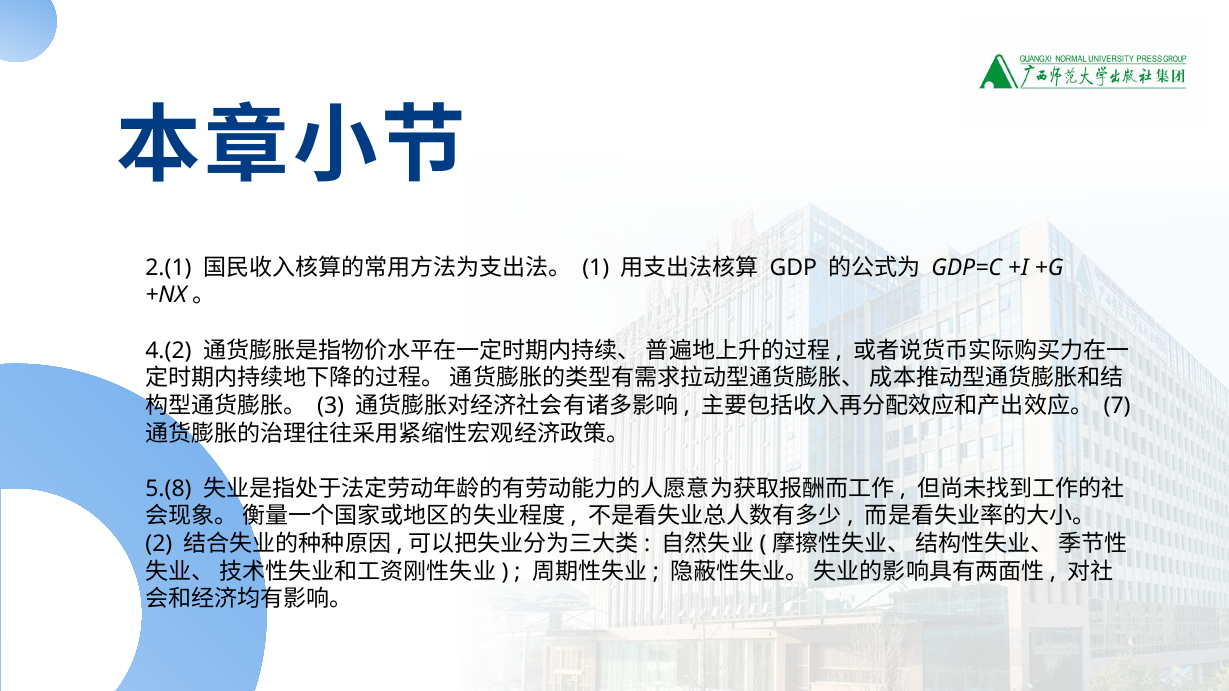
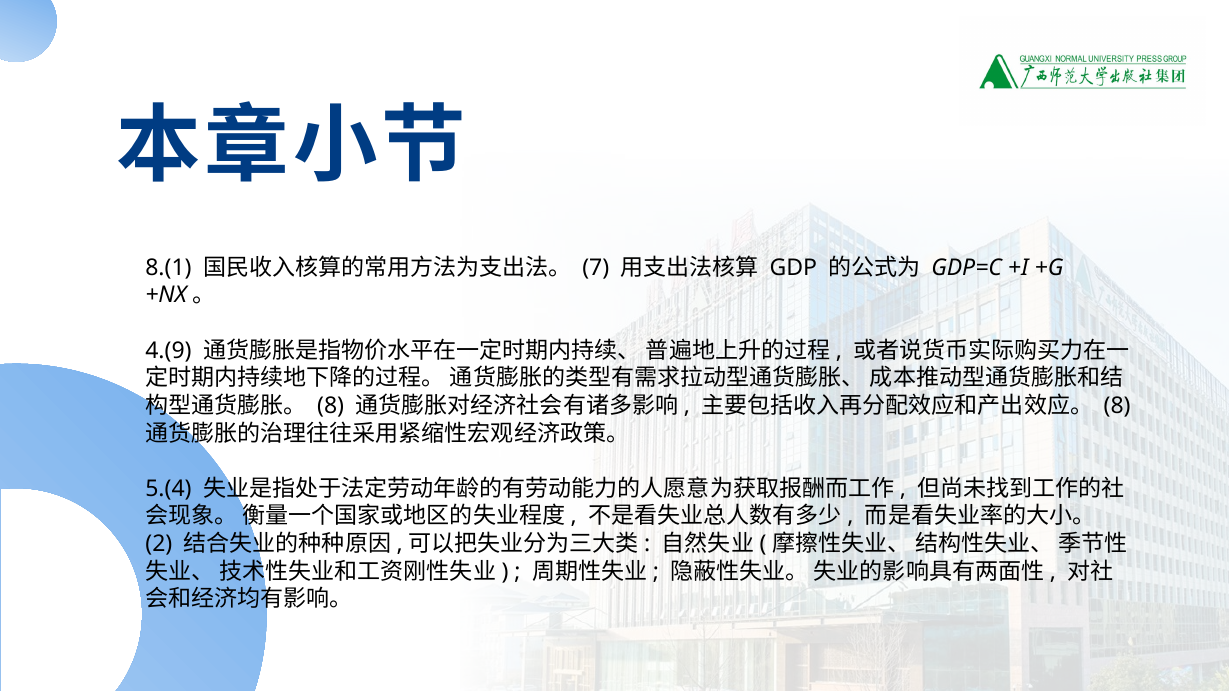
2.(1: 2.(1 -> 8.(1 (168, 268)
1: 1 -> 7 (596, 268)
4.(2: 4.(2 -> 4.(9 (168, 351)
3: 3 -> 8 (331, 406)
7: 7 -> 8 (1117, 406)
5.(8: 5.(8 -> 5.(4 (168, 489)
